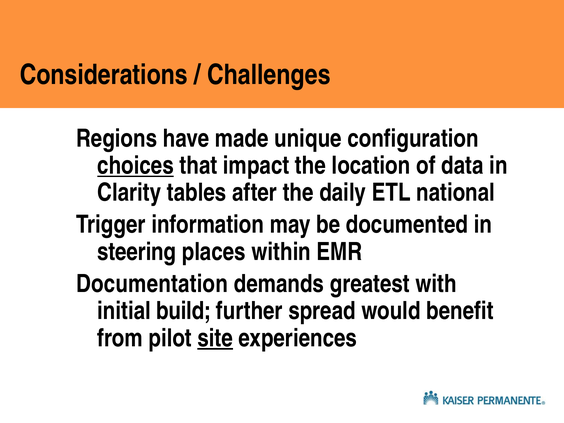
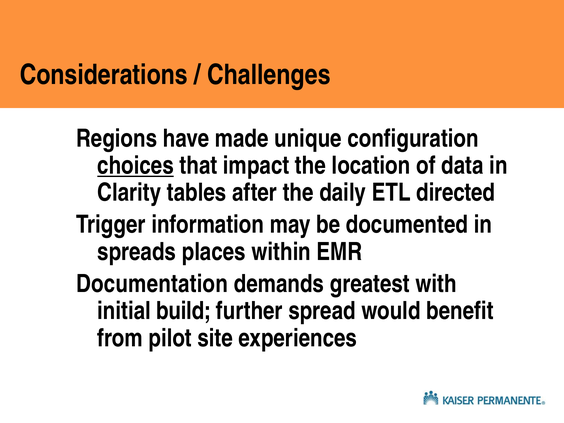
national: national -> directed (456, 193)
steering: steering -> spreads (137, 252)
site underline: present -> none (215, 338)
